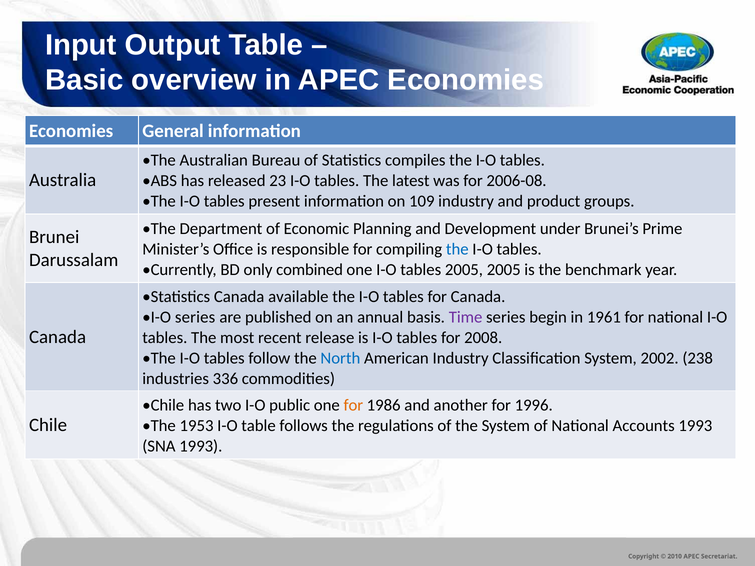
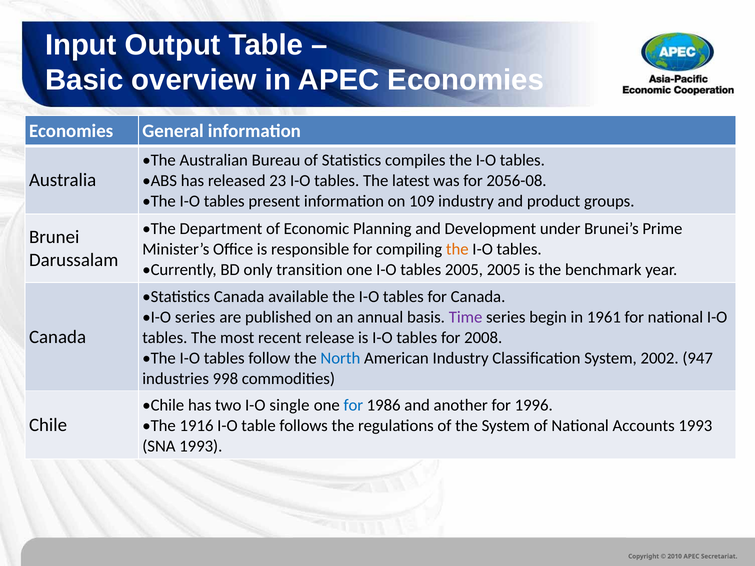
2006-08: 2006-08 -> 2056-08 (517, 181)
the colour: blue -> orange (457, 249)
combined: combined -> transition (309, 270)
238: 238 -> 947 (698, 358)
336: 336 -> 998 (225, 379)
public: public -> single (290, 405)
for colour: orange -> blue (353, 405)
1953: 1953 -> 1916 (197, 426)
